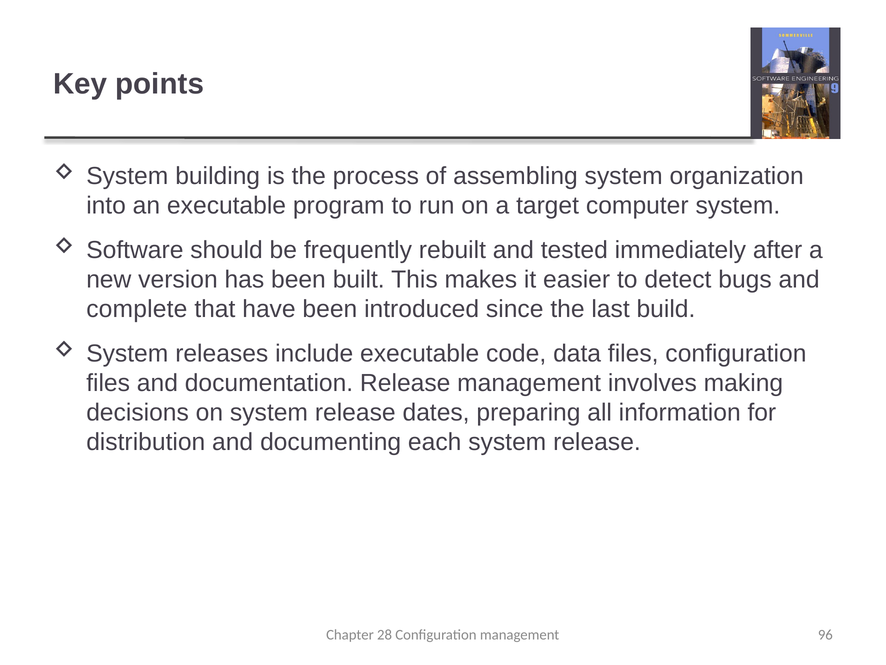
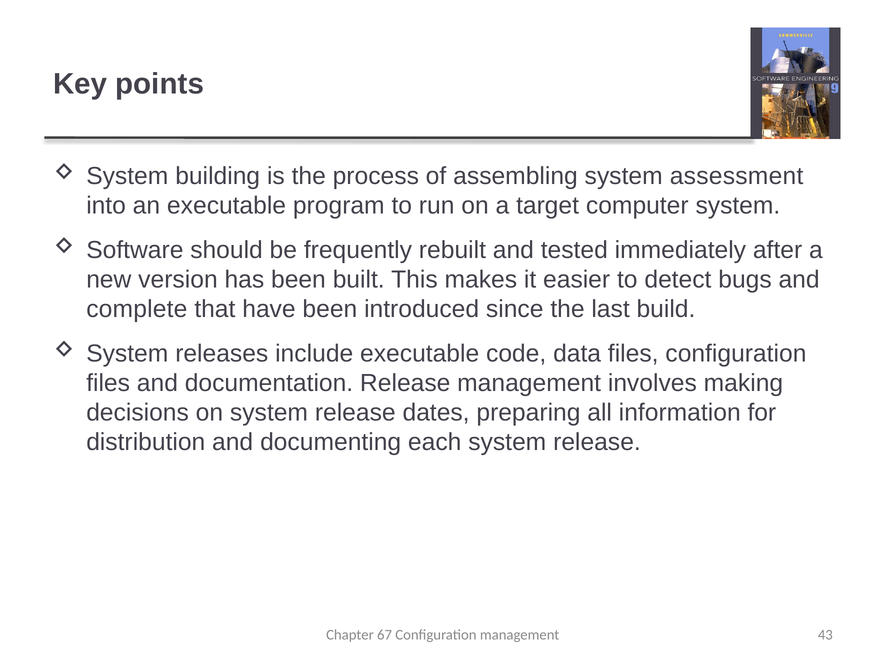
organization: organization -> assessment (737, 176)
28: 28 -> 67 (385, 634)
96: 96 -> 43 (825, 634)
